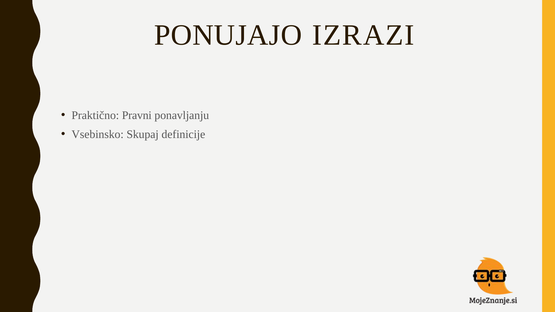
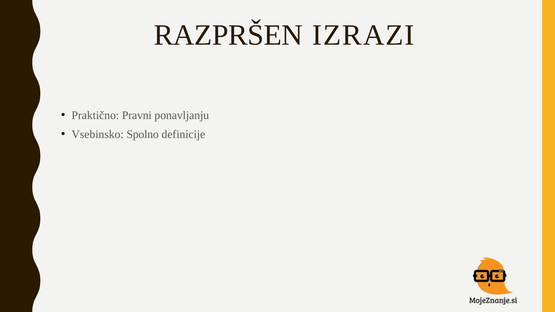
PONUJAJO: PONUJAJO -> RAZPRŠEN (228, 35)
Skupaj: Skupaj -> Spolno (143, 135)
